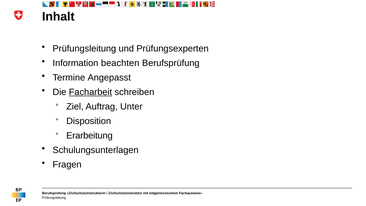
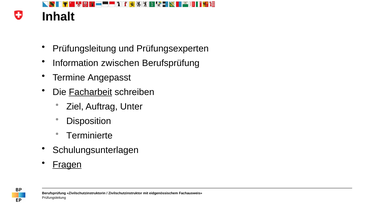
beachten: beachten -> zwischen (120, 63)
Erarbeitung: Erarbeitung -> Terminierte (89, 135)
Fragen underline: none -> present (67, 164)
